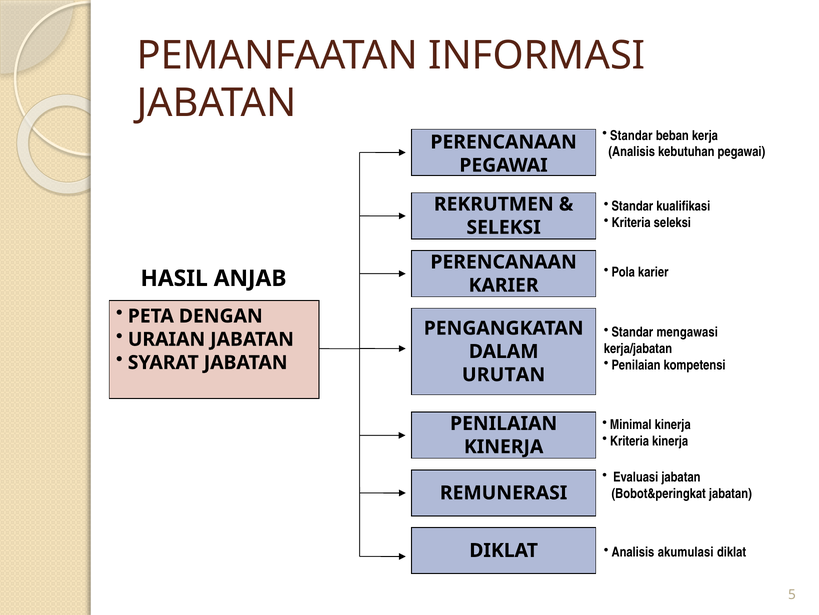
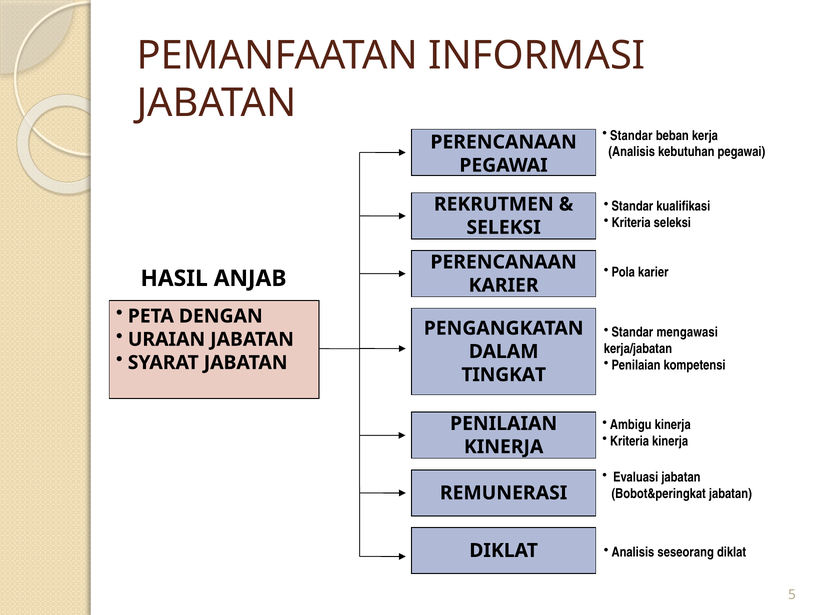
URUTAN: URUTAN -> TINGKAT (504, 374)
Minimal: Minimal -> Ambigu (631, 424)
akumulasi: akumulasi -> seseorang (686, 552)
